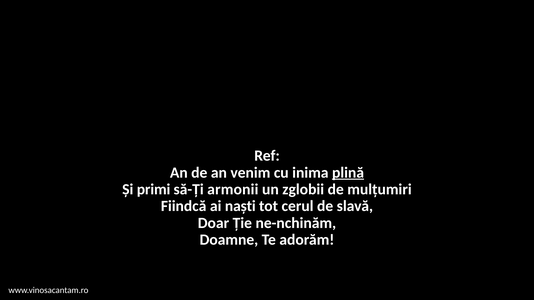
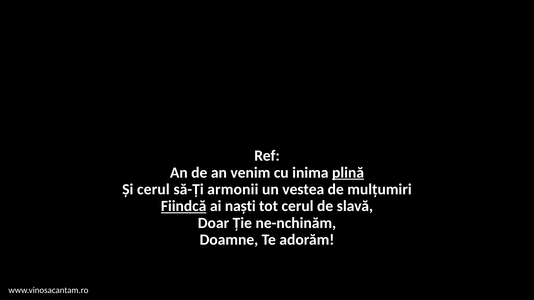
Și primi: primi -> cerul (153, 190)
zglobii: zglobii -> vestea (303, 190)
Fiindcă underline: none -> present (184, 206)
